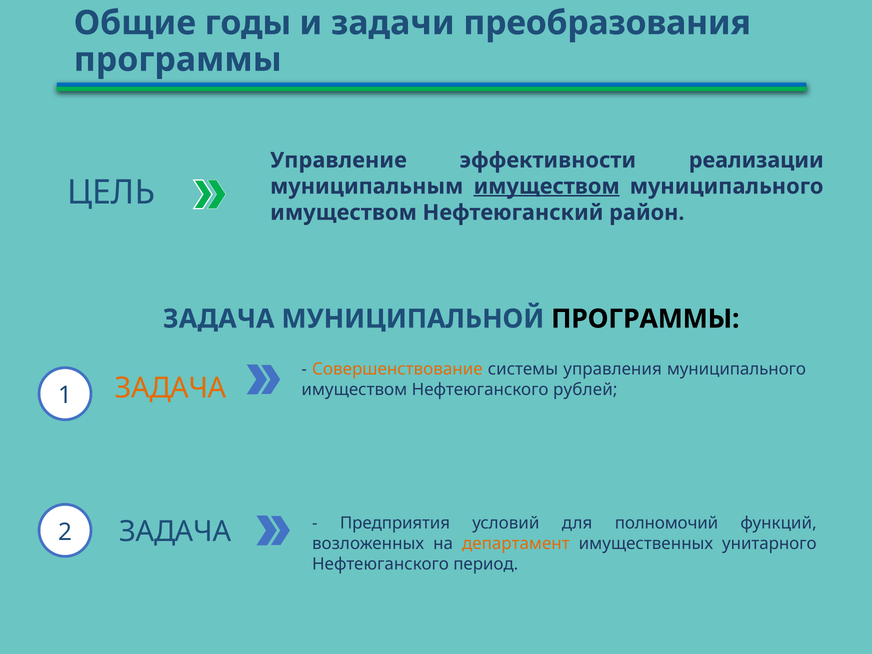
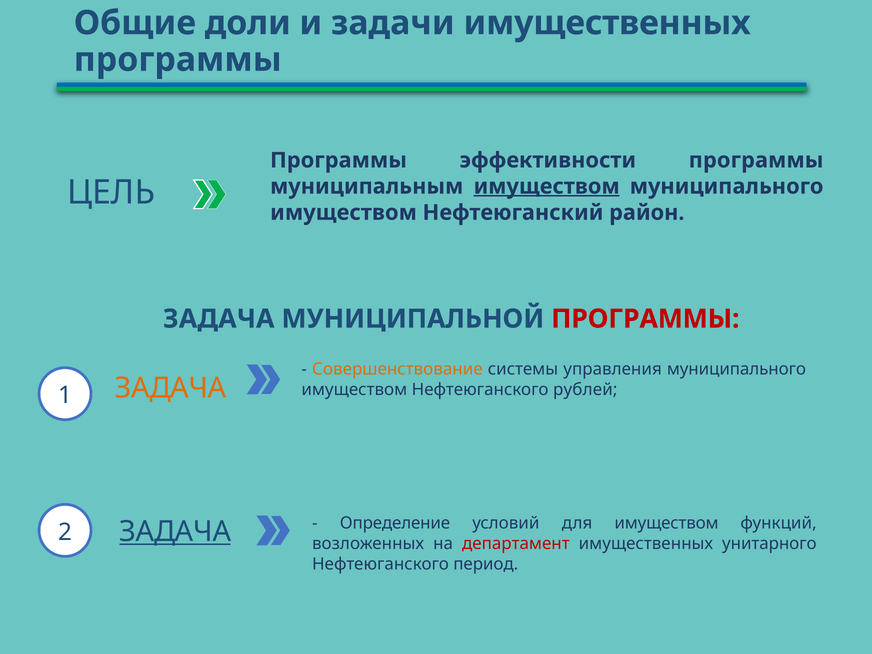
годы: годы -> доли (248, 23)
задачи преобразования: преобразования -> имущественных (607, 23)
Управление: Управление -> Программы (339, 160)
эффективности реализации: реализации -> программы (756, 160)
ПРОГРАММЫ colour: black -> red (645, 319)
ЗАДАЧА underline: none -> present (175, 532)
Предприятия: Предприятия -> Определение (395, 523)
для полномочий: полномочий -> имуществом (667, 523)
департамент colour: orange -> red (516, 544)
